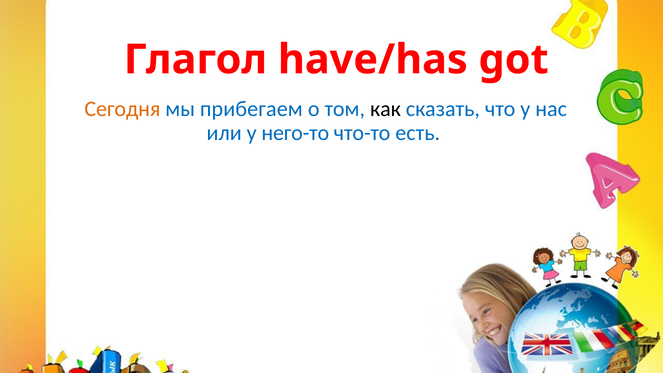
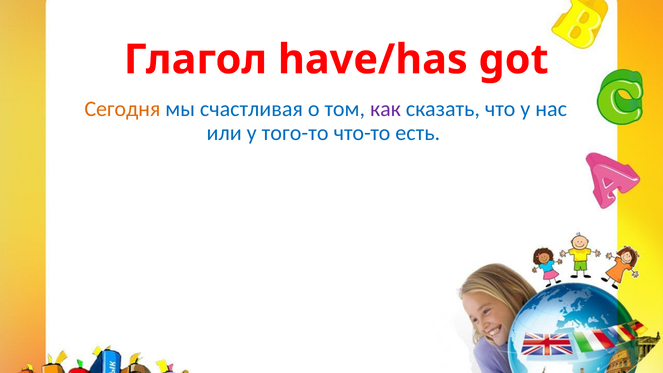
прибегаем: прибегаем -> счастливая (251, 109)
как colour: black -> purple (385, 109)
него-то: него-то -> того-то (295, 133)
